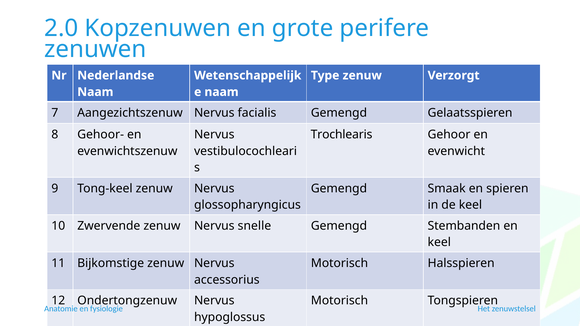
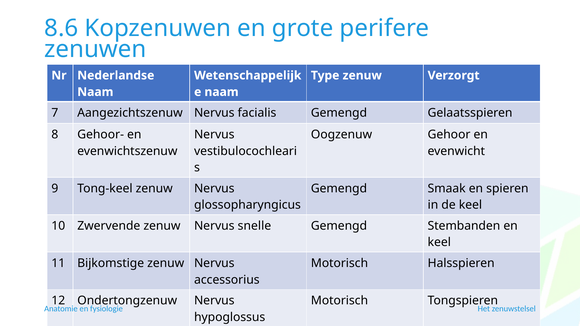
2.0: 2.0 -> 8.6 (61, 28)
Trochlearis: Trochlearis -> Oogzenuw (342, 135)
